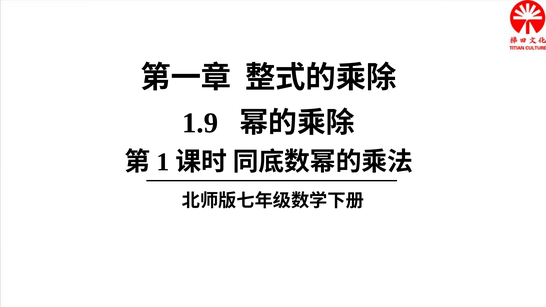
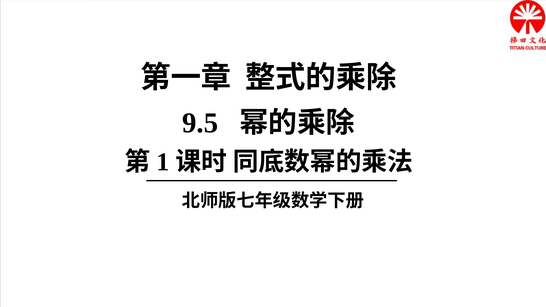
1.9: 1.9 -> 9.5 (200, 123)
